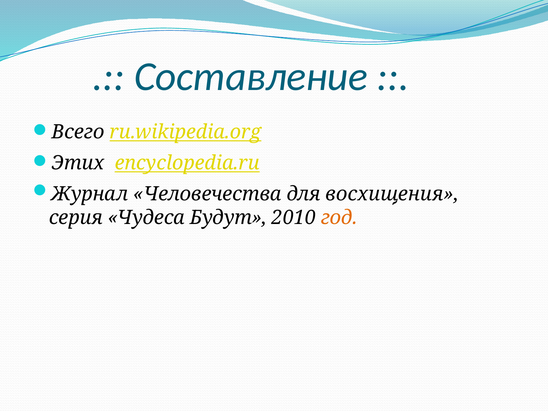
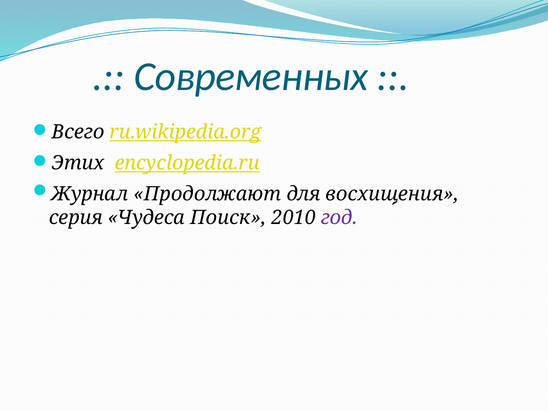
Составление: Составление -> Современных (251, 77)
Человечества: Человечества -> Продолжают (207, 194)
Будут: Будут -> Поиск (228, 218)
год colour: orange -> purple (339, 218)
